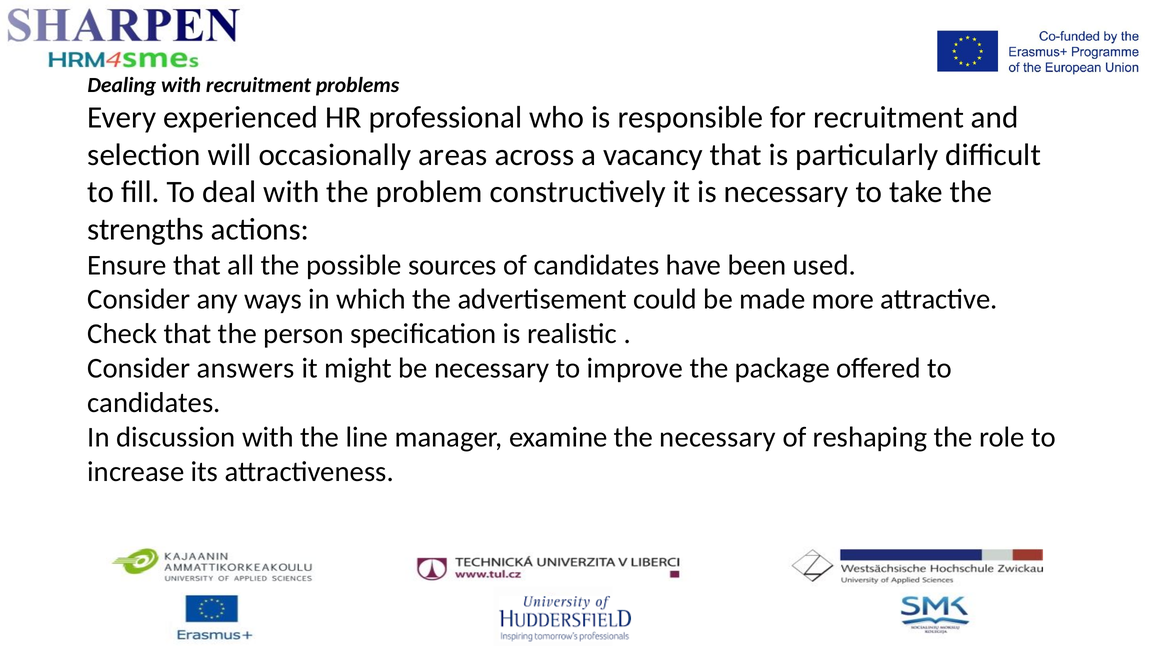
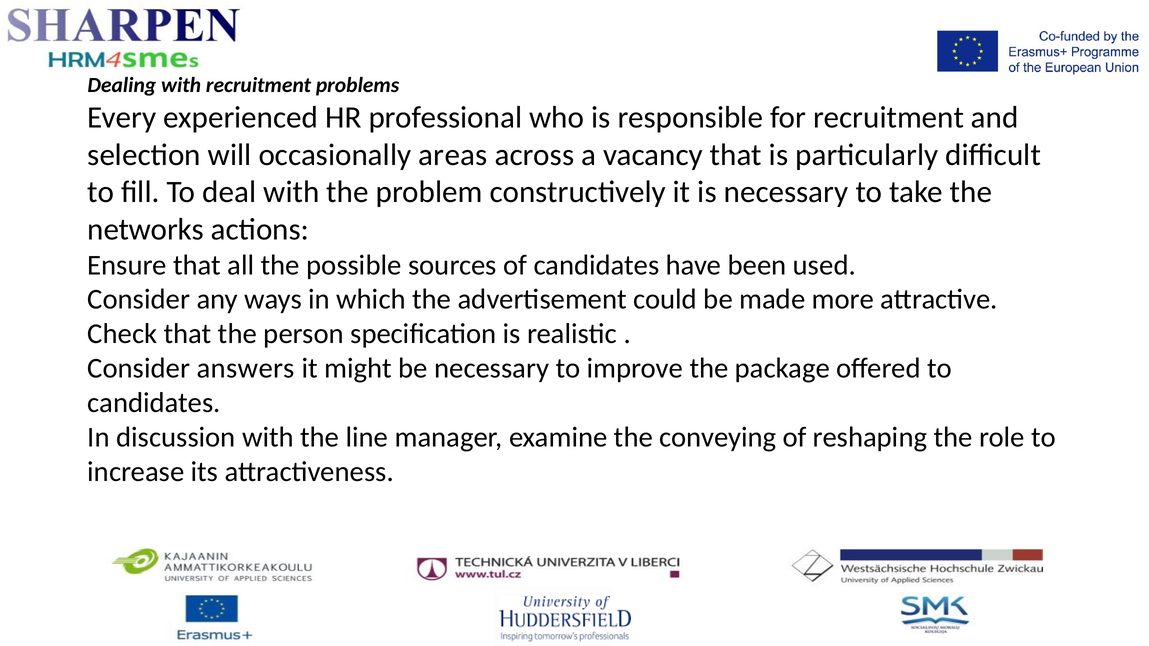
strengths: strengths -> networks (146, 229)
the necessary: necessary -> conveying (718, 438)
